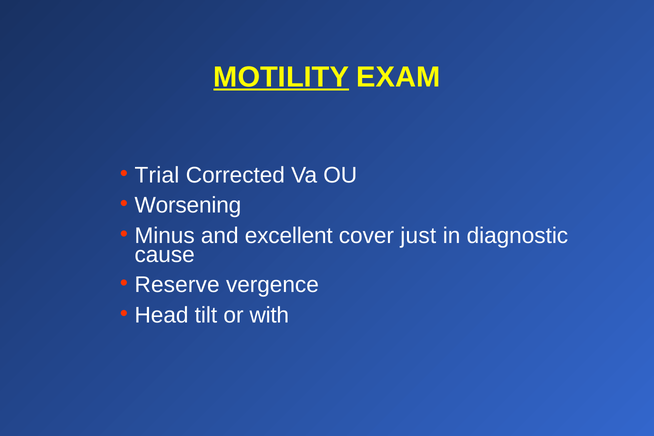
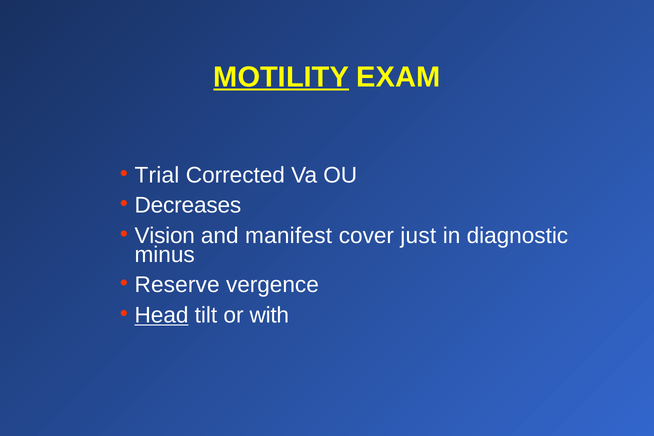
Worsening: Worsening -> Decreases (188, 205)
Minus: Minus -> Vision (165, 236)
excellent: excellent -> manifest (289, 236)
cause: cause -> minus (165, 255)
Head underline: none -> present (162, 315)
